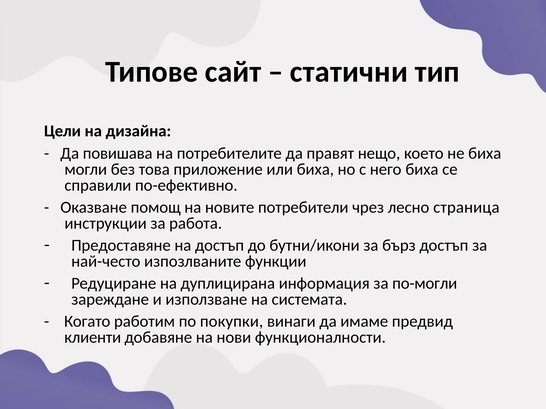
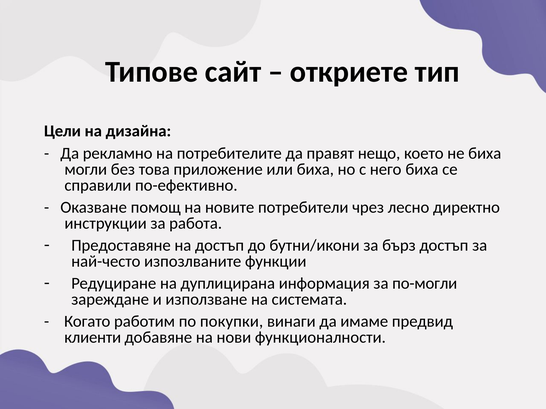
статични: статични -> откриете (349, 72)
повишава: повишава -> рекламно (118, 153)
страница: страница -> директно (466, 207)
